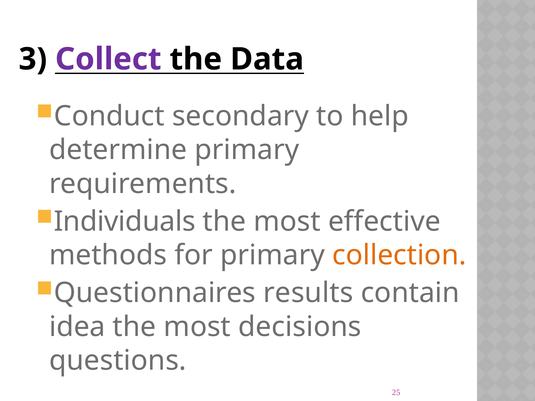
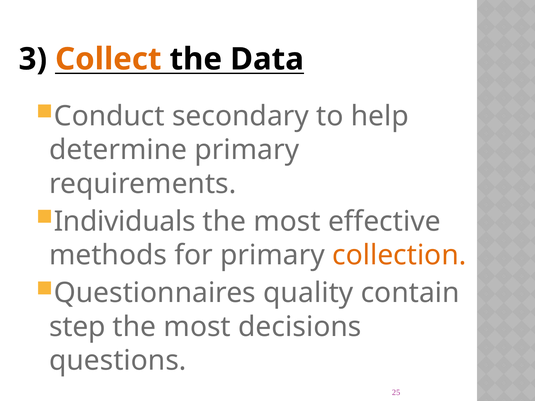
Collect colour: purple -> orange (108, 59)
results: results -> quality (308, 293)
idea: idea -> step (77, 327)
